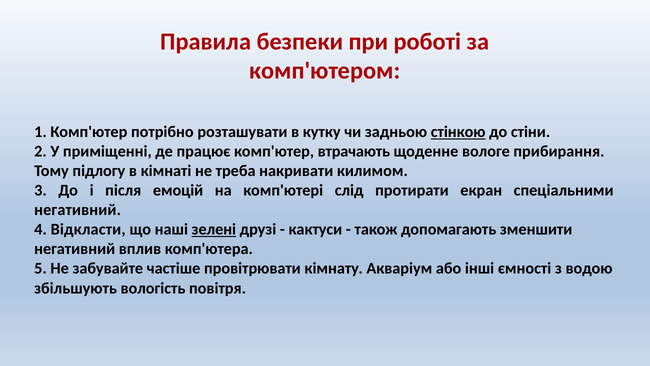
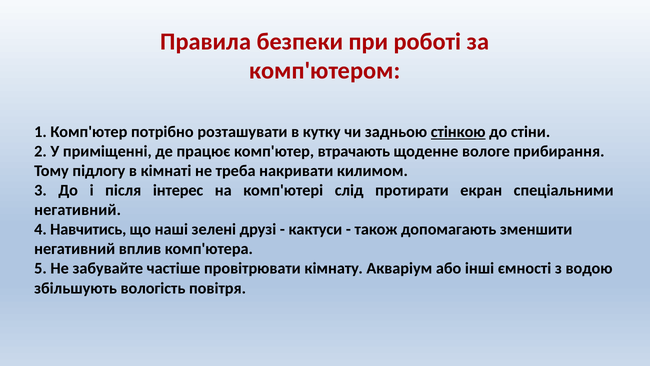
емоцій: емоцій -> інтерес (178, 190)
Відкласти: Відкласти -> Навчитись (88, 229)
зелені underline: present -> none (214, 229)
